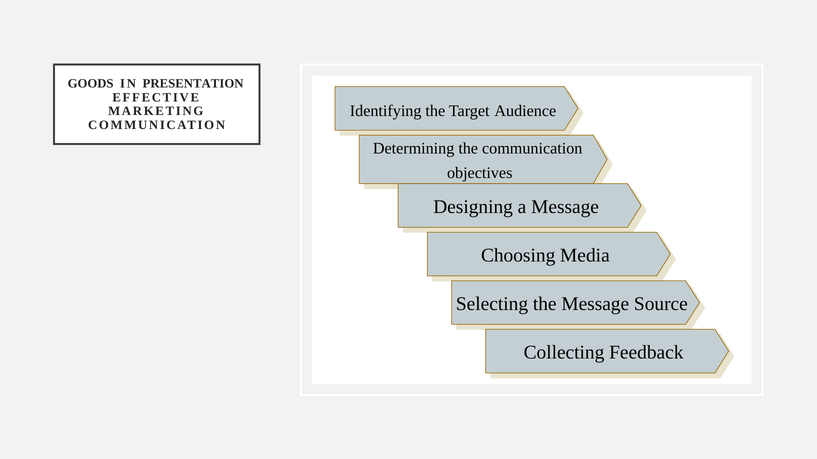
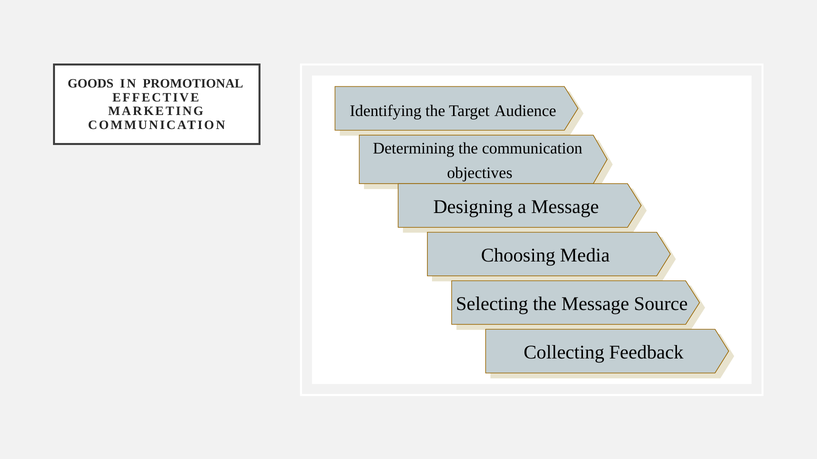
PRESENTATION: PRESENTATION -> PROMOTIONAL (193, 84)
